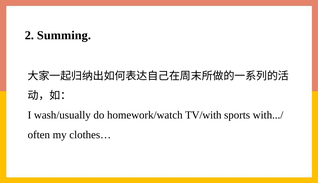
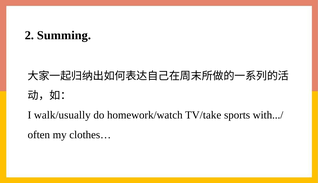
wash/usually: wash/usually -> walk/usually (62, 115)
TV/with: TV/with -> TV/take (203, 115)
